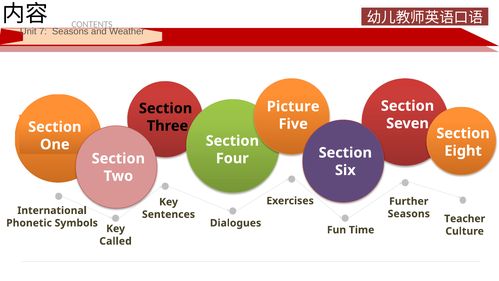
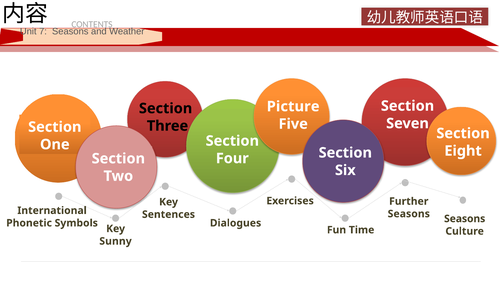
Teacher: Teacher -> Seasons (465, 218)
Called: Called -> Sunny (116, 241)
